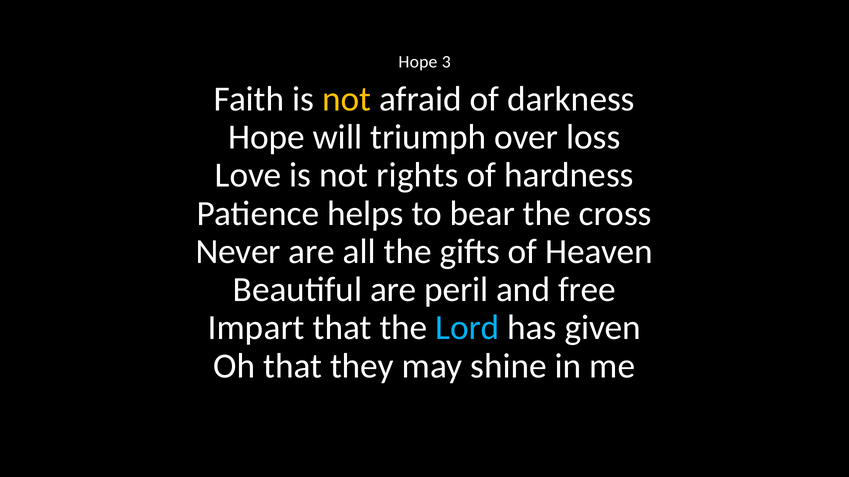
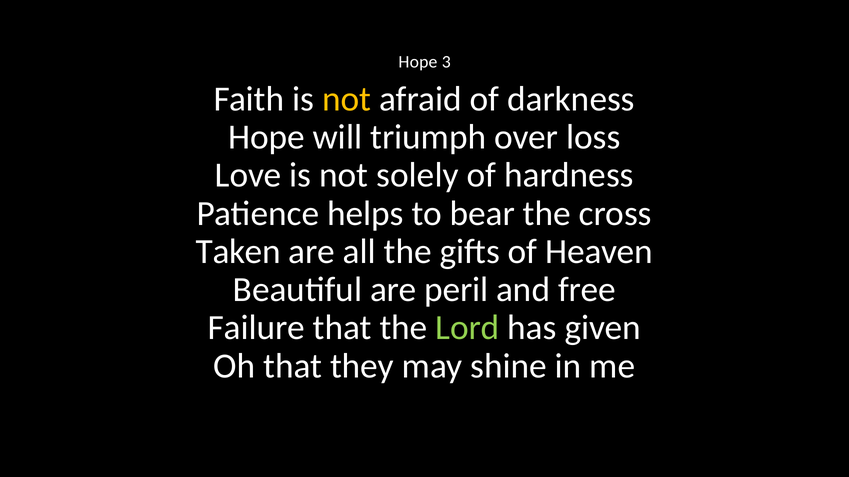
rights: rights -> solely (417, 175)
Never: Never -> Taken (238, 252)
Impart: Impart -> Failure (256, 328)
Lord colour: light blue -> light green (467, 328)
